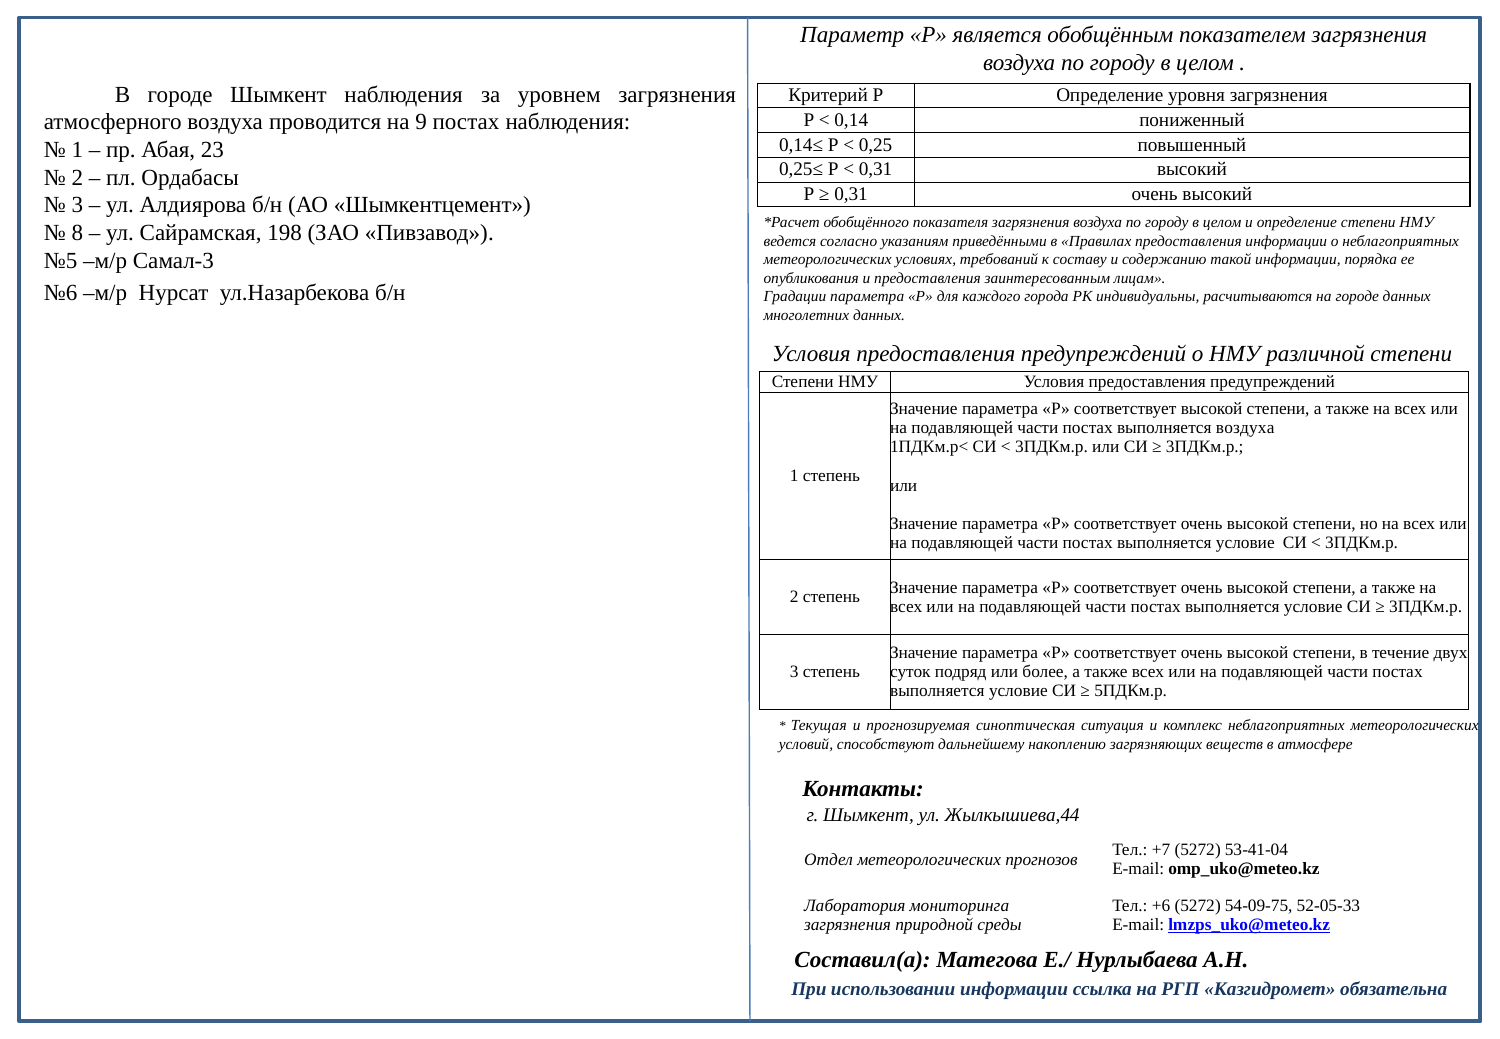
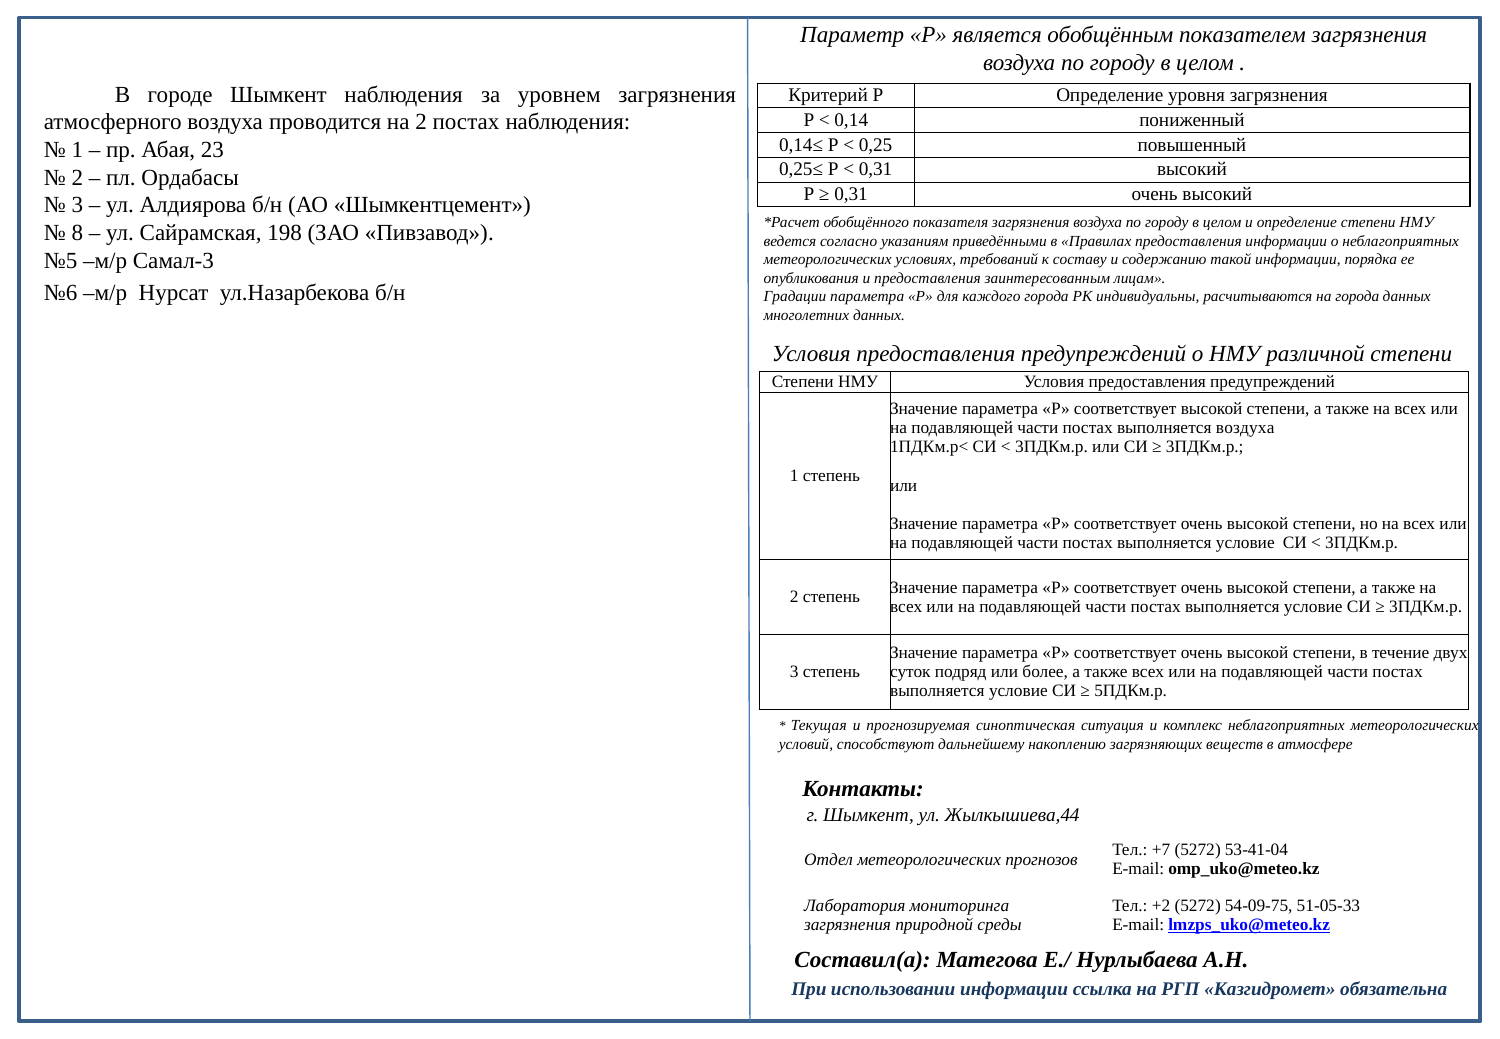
на 9: 9 -> 2 (421, 122)
на городе: городе -> города (1357, 296)
+6: +6 -> +2 (1161, 905)
52-05-33: 52-05-33 -> 51-05-33 (1328, 905)
